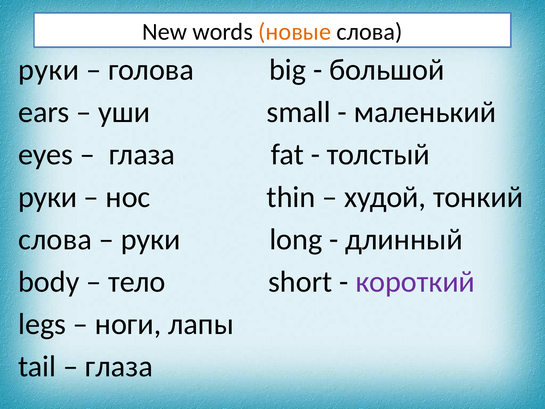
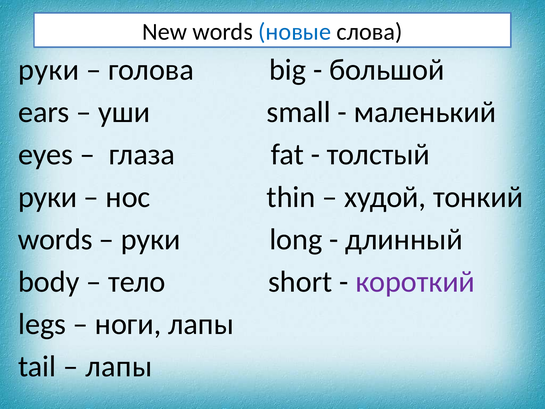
новые colour: orange -> blue (295, 32)
слова: слова -> words (55, 239)
глаза: глаза -> лапы (119, 366)
